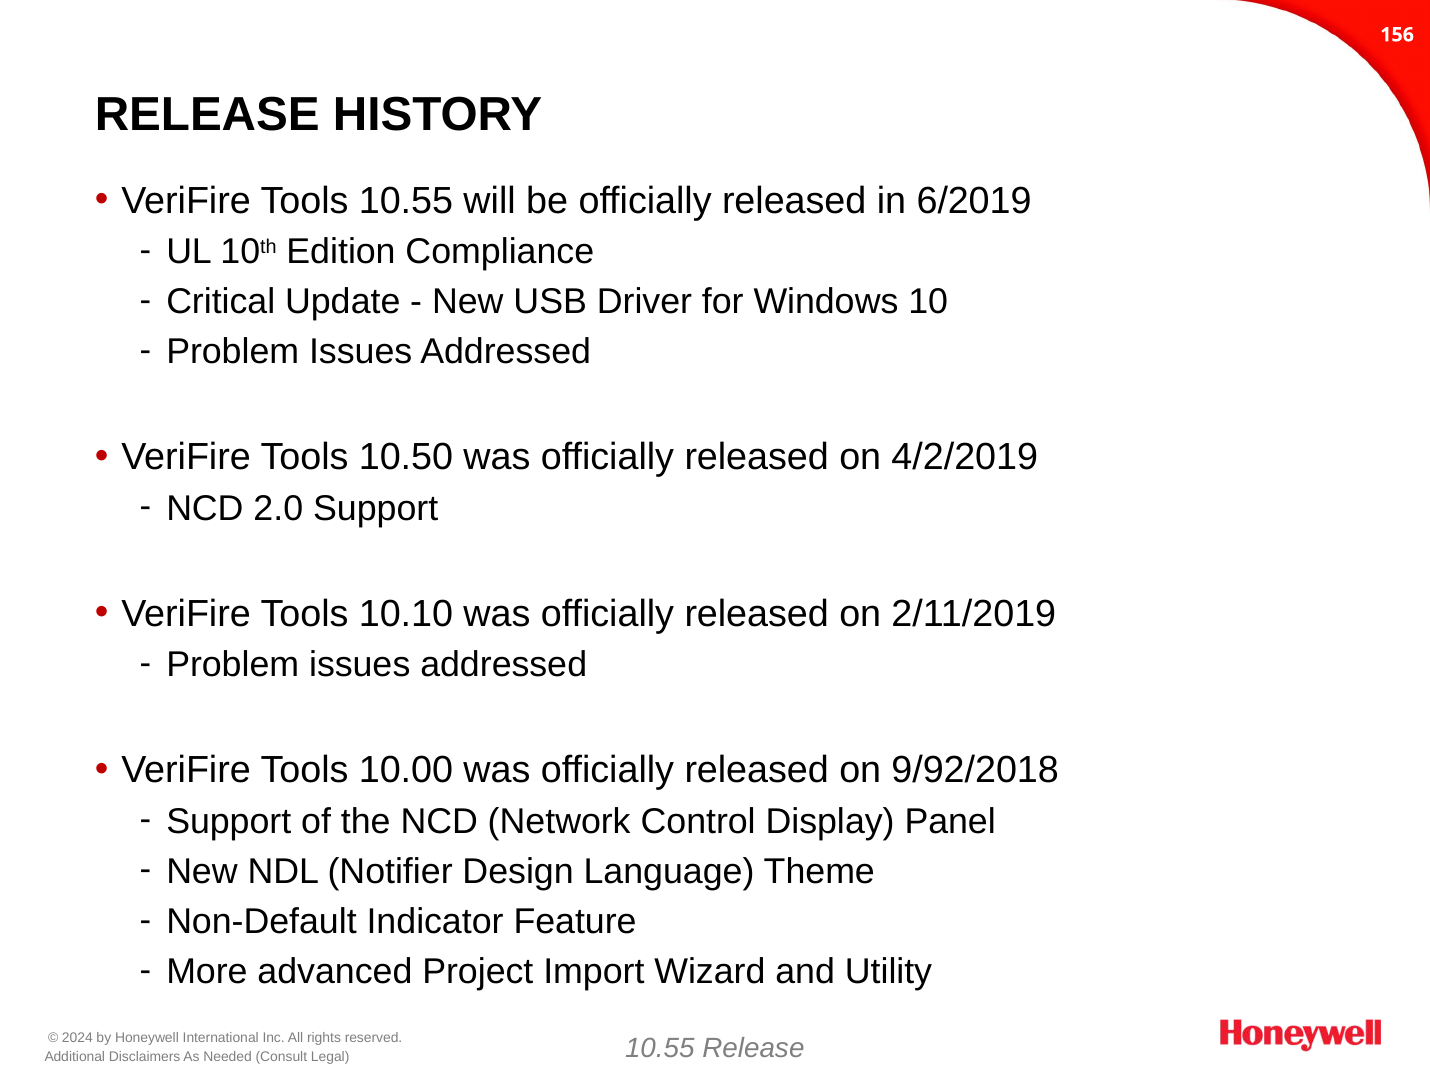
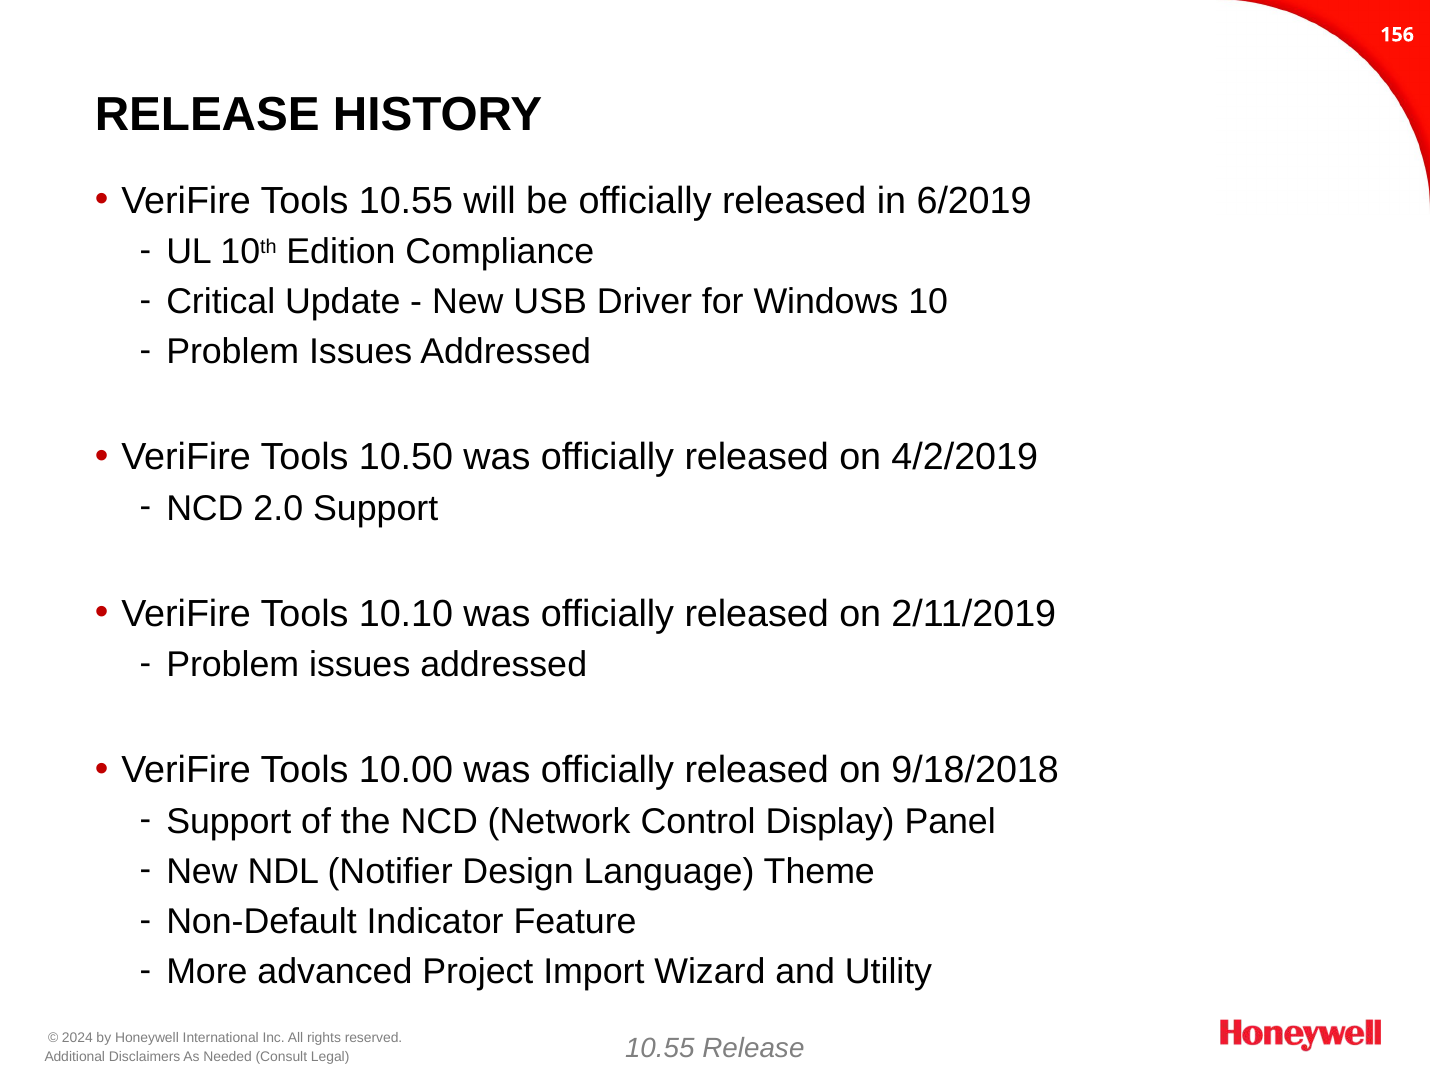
9/92/2018: 9/92/2018 -> 9/18/2018 (975, 770)
